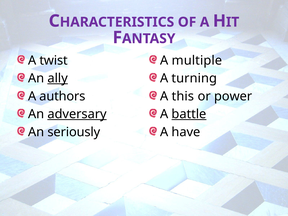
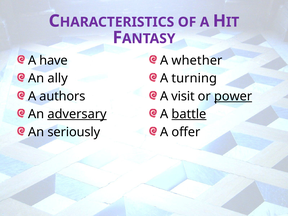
twist: twist -> have (54, 60)
multiple: multiple -> whether (197, 60)
ally underline: present -> none (58, 78)
this: this -> visit (183, 96)
power underline: none -> present (233, 96)
have: have -> offer (186, 132)
